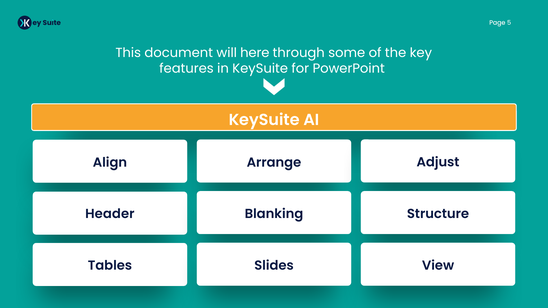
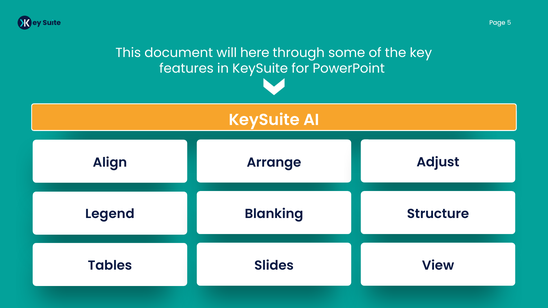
Header: Header -> Legend (110, 214)
